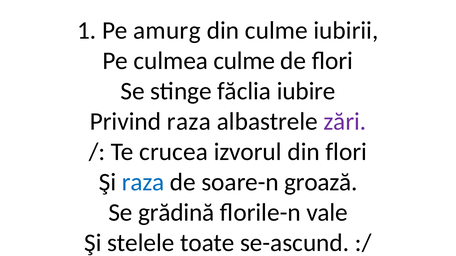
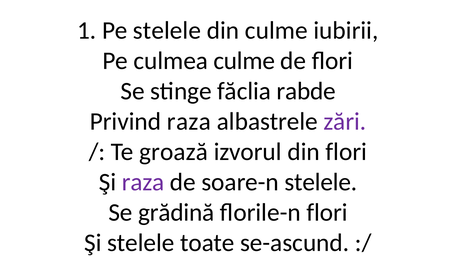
Pe amurg: amurg -> stelele (167, 30)
iubire: iubire -> rabde (306, 91)
crucea: crucea -> groază (174, 152)
raza colour: blue -> purple (143, 182)
soare-n groază: groază -> stelele (321, 182)
florile-n vale: vale -> flori (327, 213)
